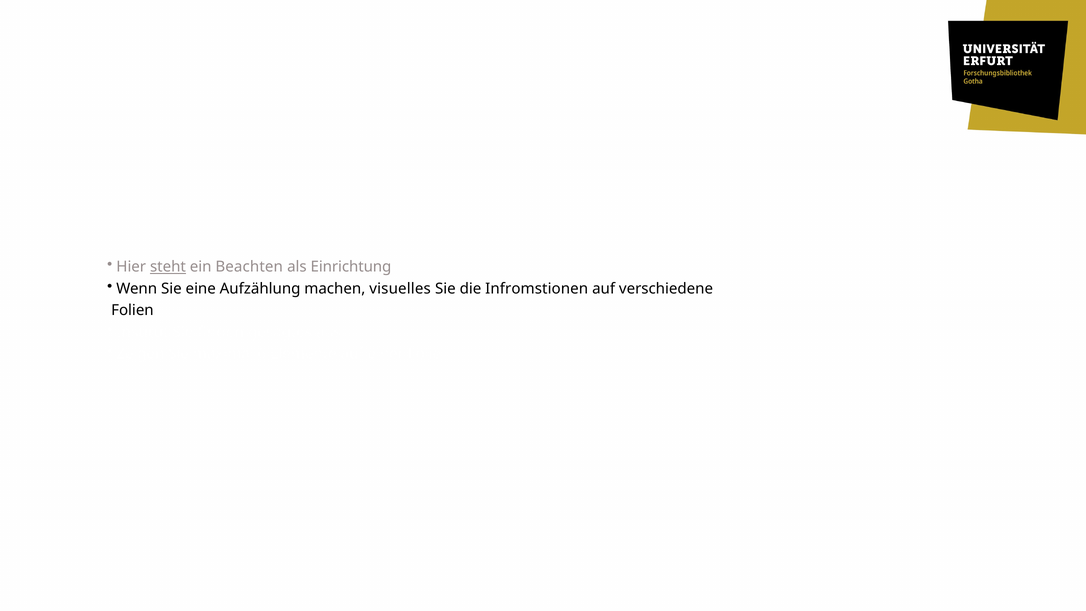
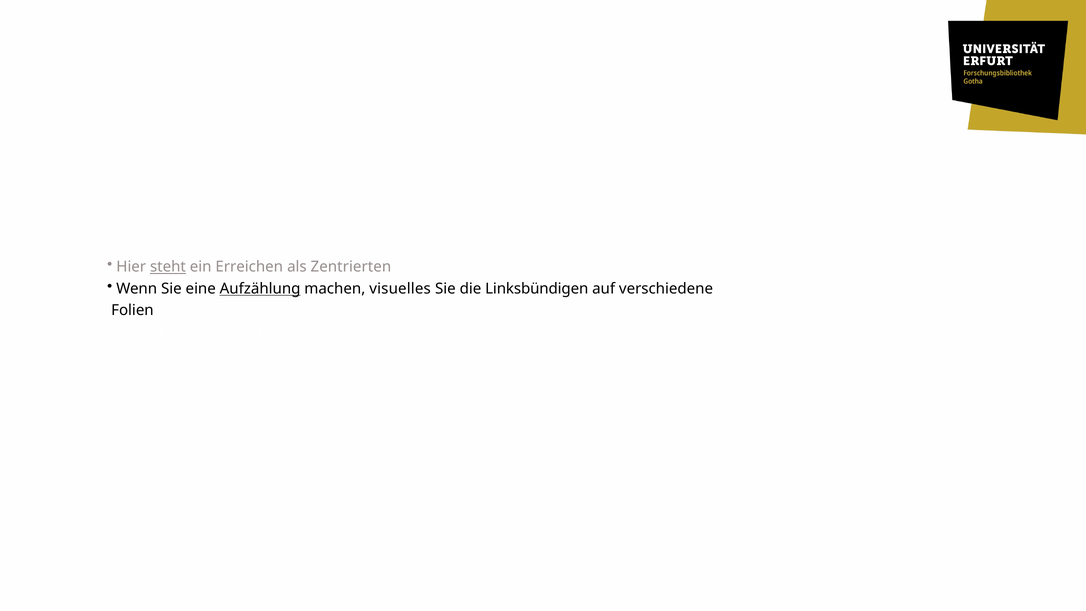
Beachten: Beachten -> Erreichen (249, 267)
Einrichtung: Einrichtung -> Zentrierten (351, 267)
Aufzählung underline: none -> present (260, 289)
Infromstionen: Infromstionen -> Linksbündigen (537, 289)
